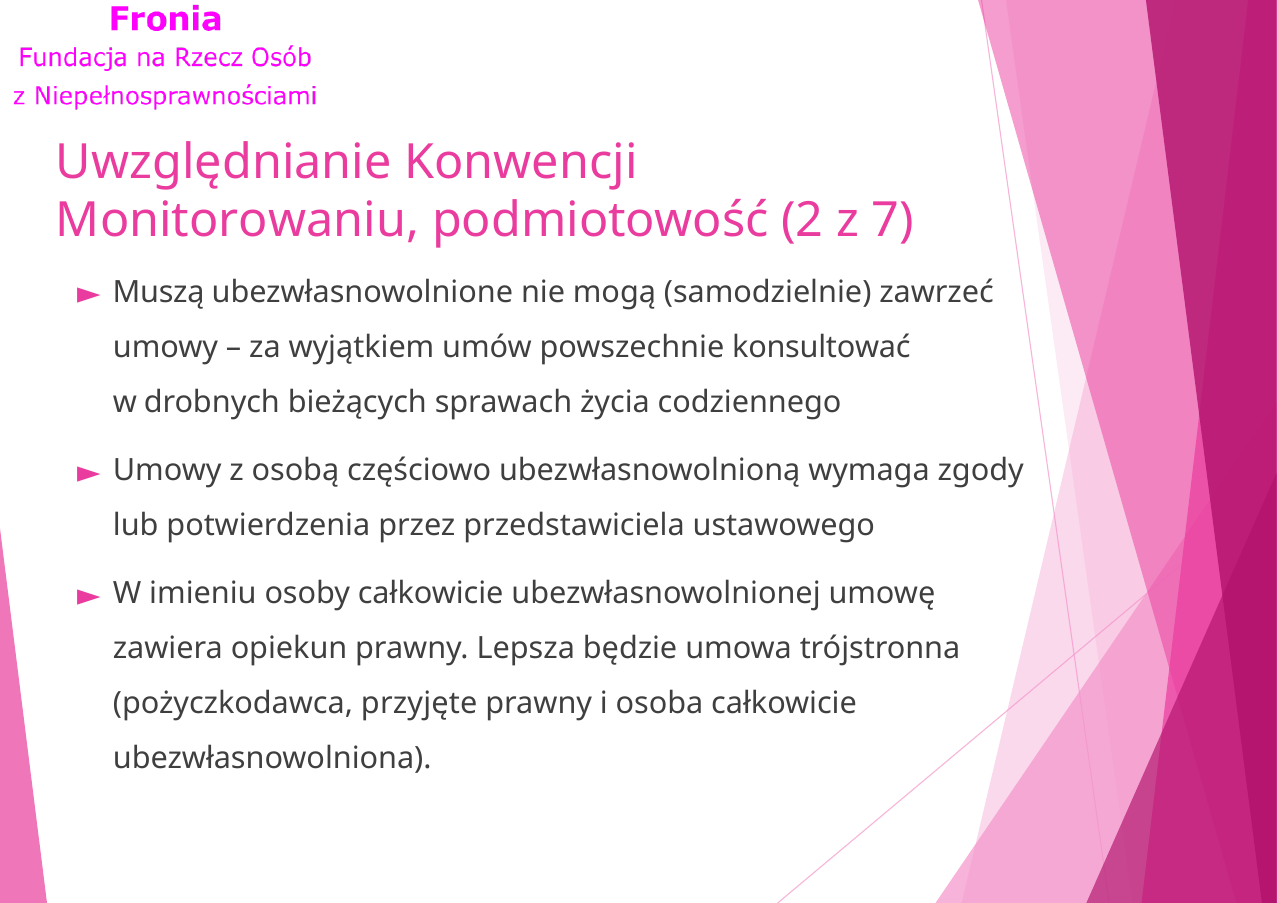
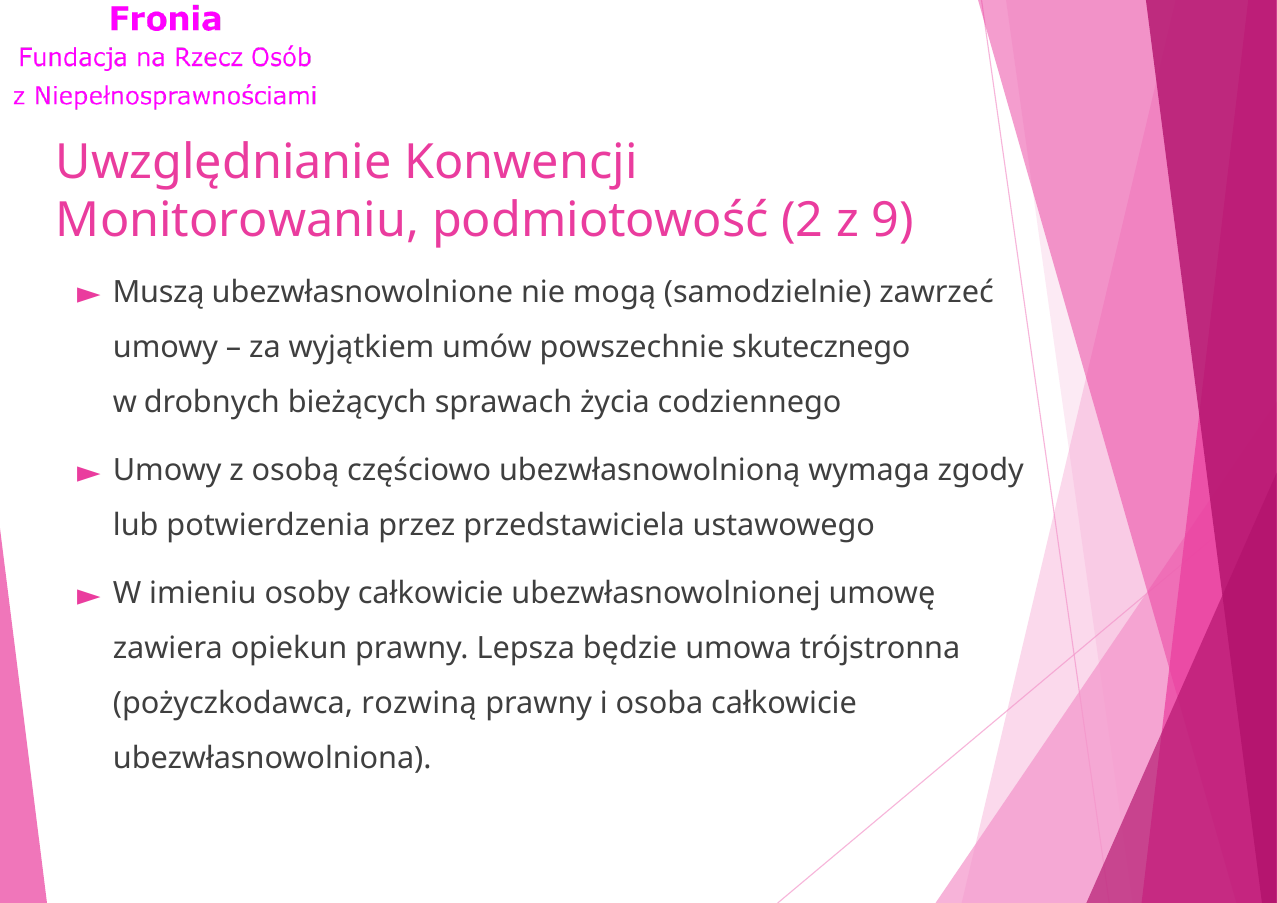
7: 7 -> 9 (893, 221)
konsultować: konsultować -> skutecznego (821, 347)
przyjęte: przyjęte -> rozwiną (419, 704)
